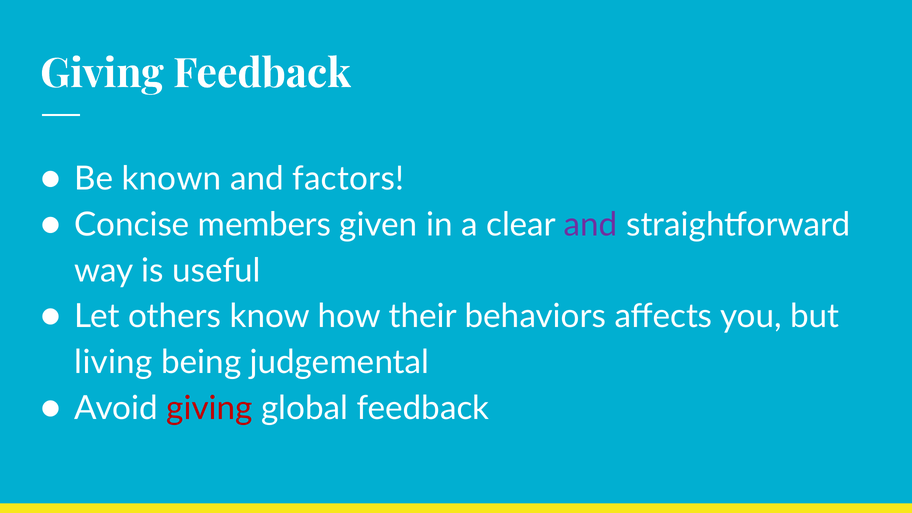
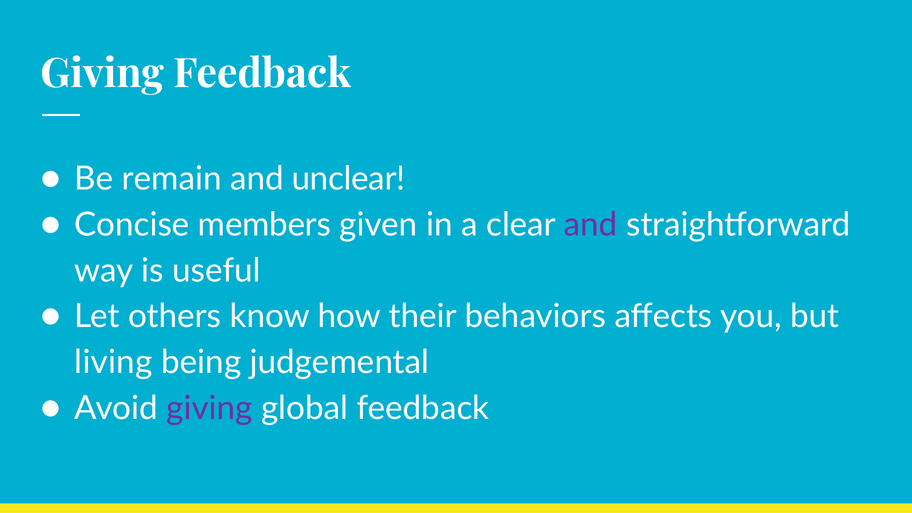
known: known -> remain (172, 179)
factors: factors -> unclear (349, 179)
giving colour: red -> purple (209, 408)
